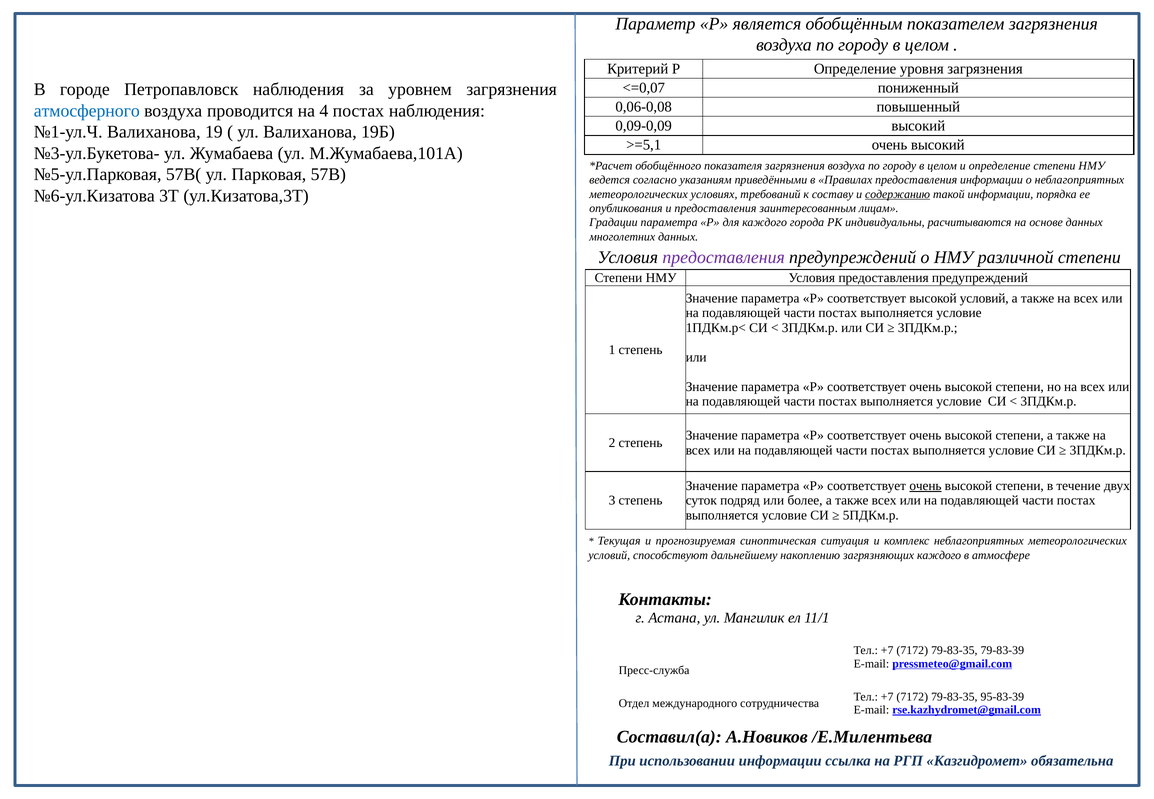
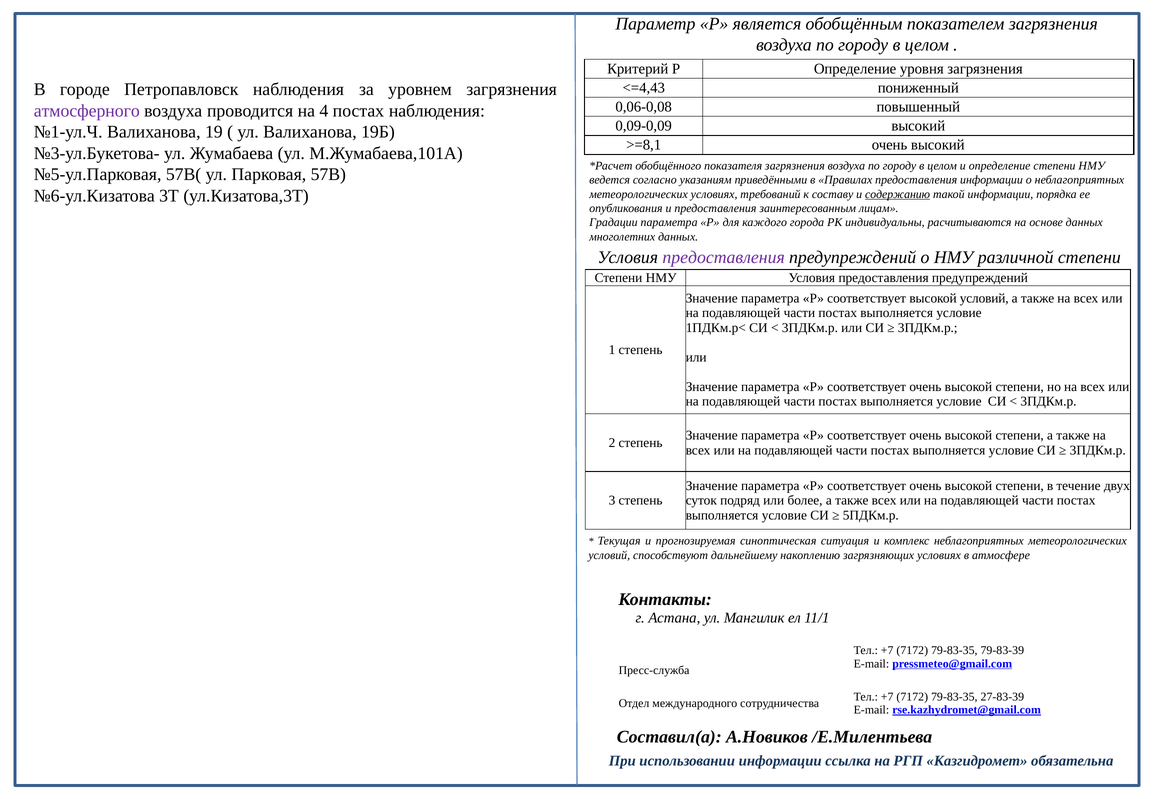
<=0,07: <=0,07 -> <=4,43 (644, 88)
атмосферного colour: blue -> purple (87, 111)
>=5,1: >=5,1 -> >=8,1 (644, 145)
очень underline: present -> none (925, 486)
загрязняющих каждого: каждого -> условиях (939, 555)
95-83-39: 95-83-39 -> 27-83-39 (1002, 697)
